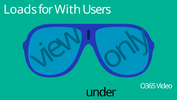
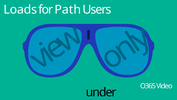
With: With -> Path (68, 10)
